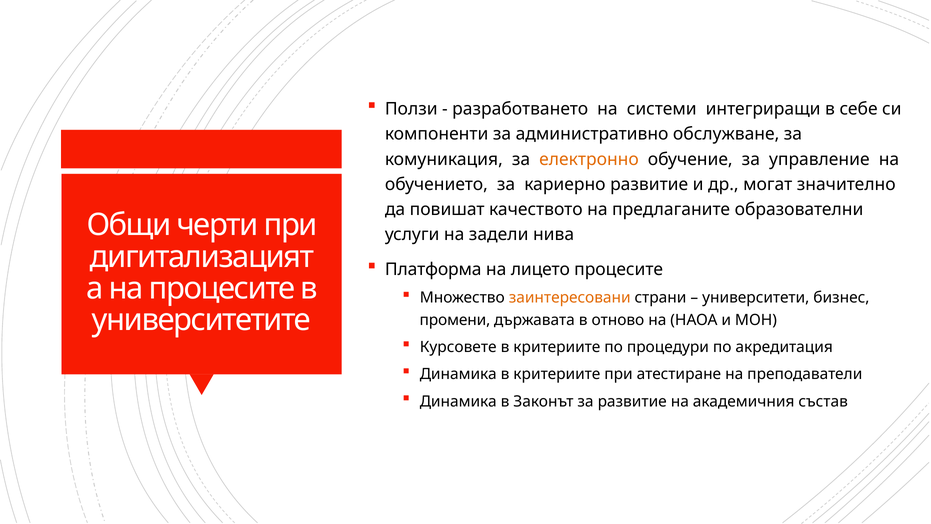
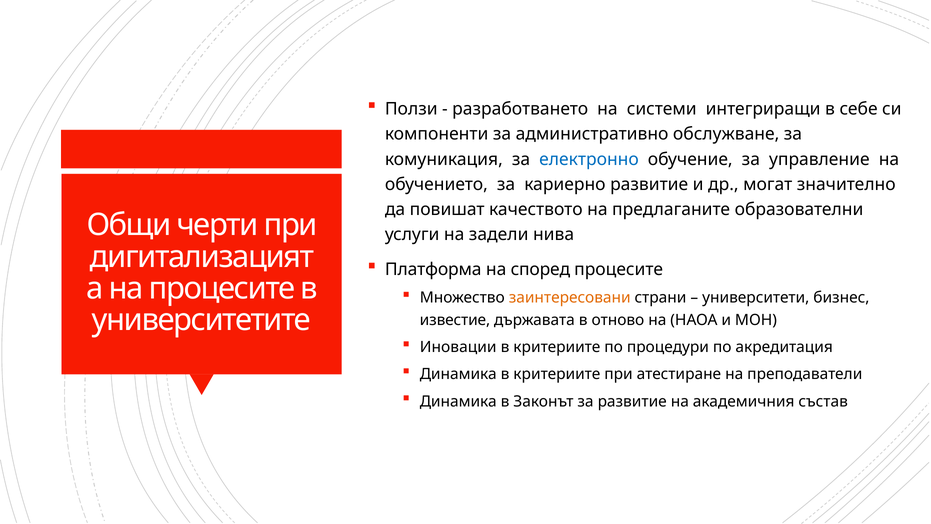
електронно colour: orange -> blue (589, 159)
лицето: лицето -> според (540, 269)
промени: промени -> известие (455, 320)
Курсовете: Курсовете -> Иновации (458, 347)
